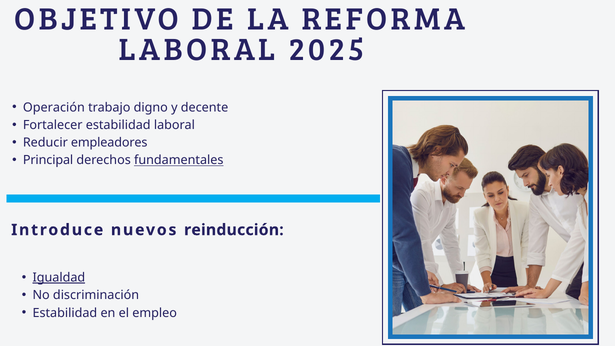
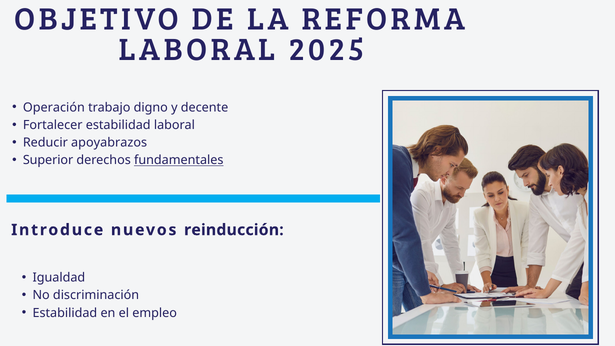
empleadores: empleadores -> apoyabrazos (109, 143)
Principal: Principal -> Superior (48, 160)
Igualdad underline: present -> none (59, 278)
